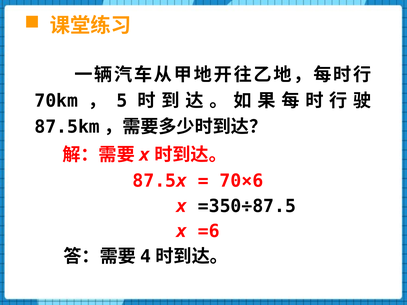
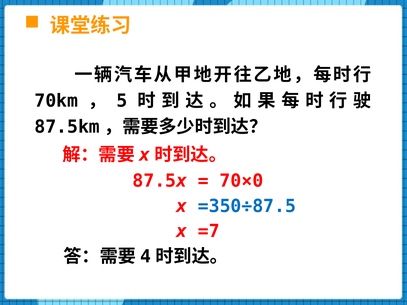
70×6: 70×6 -> 70×0 (241, 181)
=350÷87.5 colour: black -> blue (247, 206)
=6: =6 -> =7 (209, 232)
